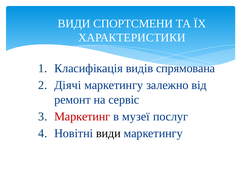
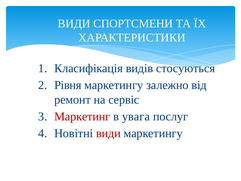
спрямована: спрямована -> стосуються (186, 68)
Діячі: Діячі -> Рівня (68, 85)
музеї: музеї -> увага (136, 116)
види colour: black -> red (108, 133)
